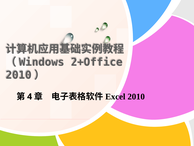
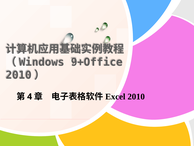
2+Office: 2+Office -> 9+Office (97, 62)
